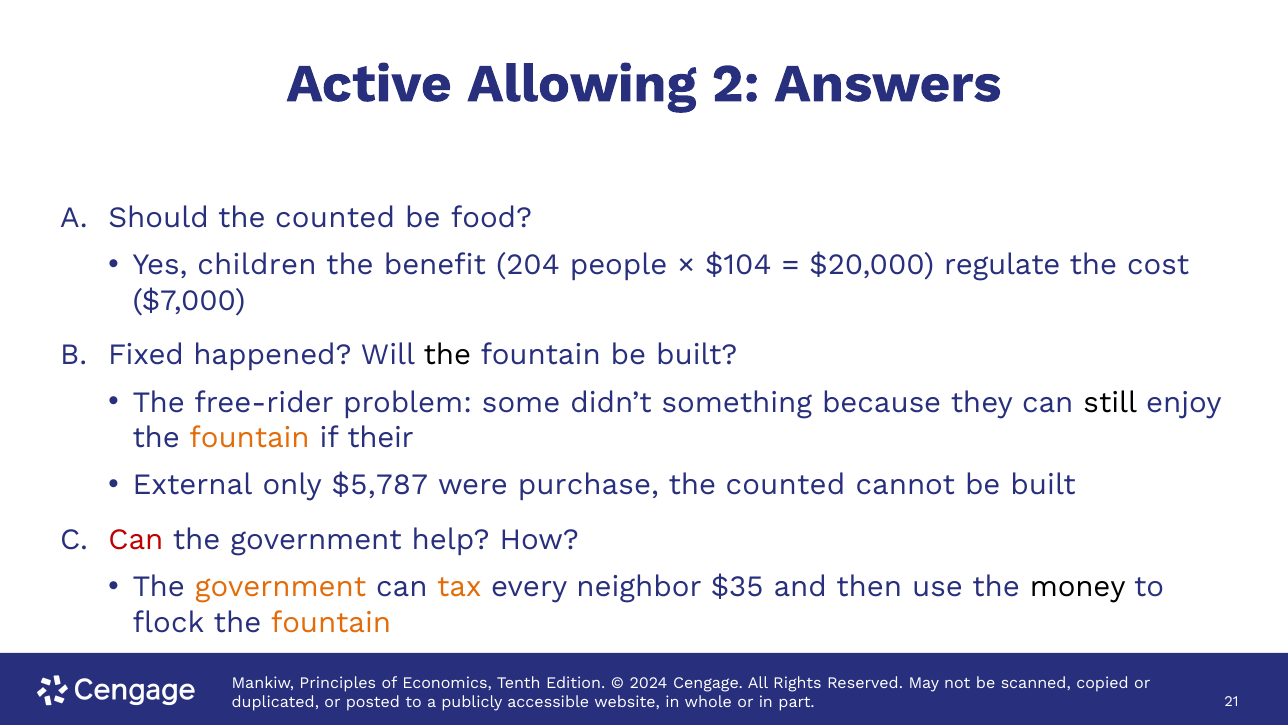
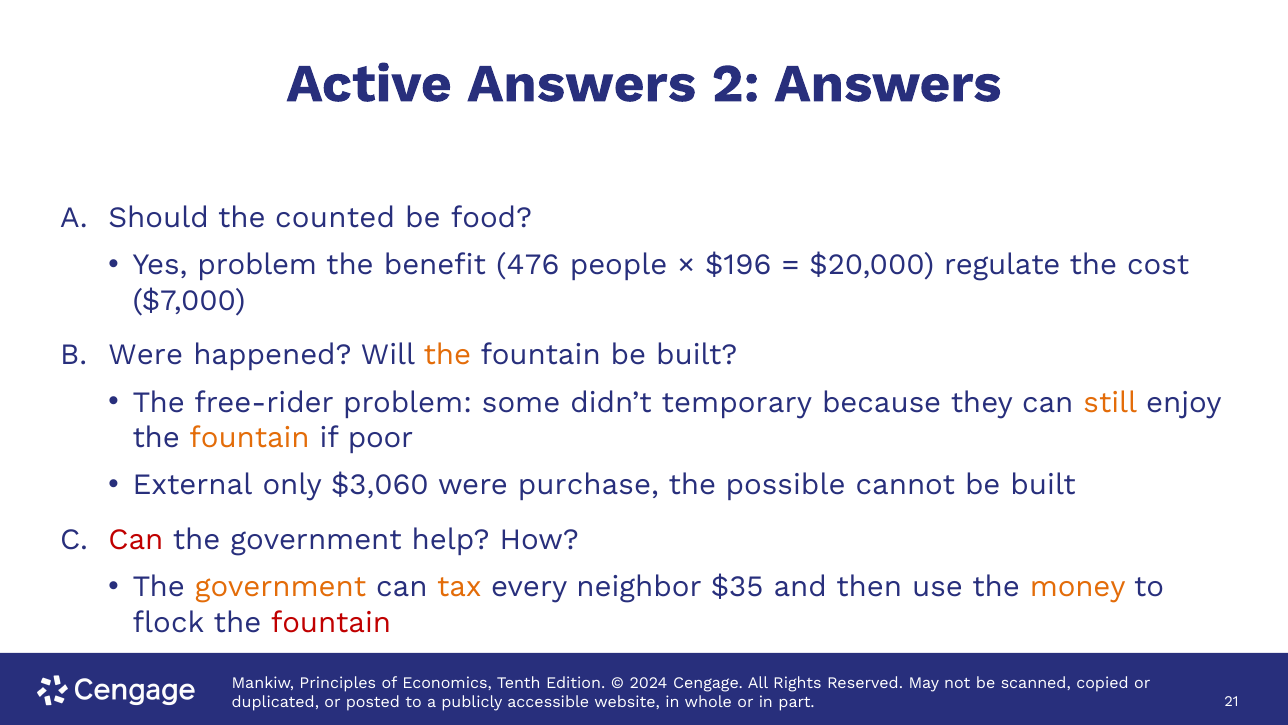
Active Allowing: Allowing -> Answers (582, 83)
Yes children: children -> problem (257, 265)
204: 204 -> 476 (528, 265)
$104: $104 -> $196 (738, 265)
Fixed: Fixed -> Were (146, 355)
the colour: black -> orange (447, 355)
something: something -> temporary (737, 402)
still colour: black -> orange (1110, 402)
their: their -> poor (381, 437)
$5,787: $5,787 -> $3,060 (380, 485)
counted: counted -> possible (786, 485)
money colour: black -> orange (1078, 587)
fountain colour: orange -> red (331, 622)
